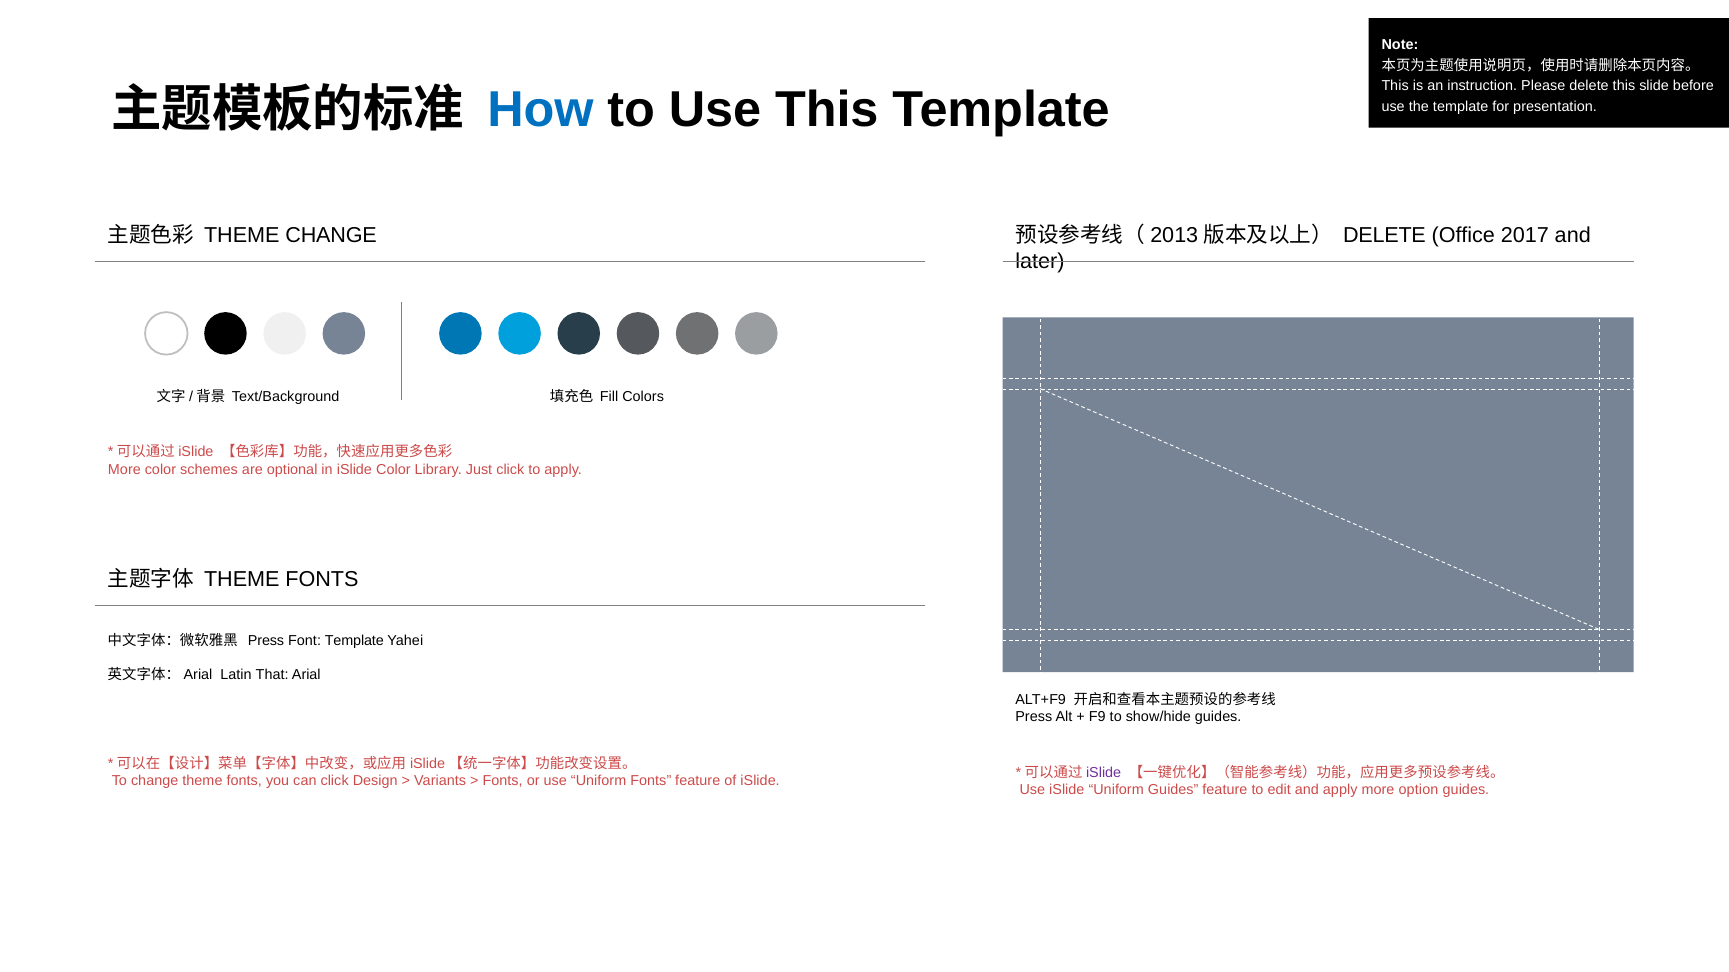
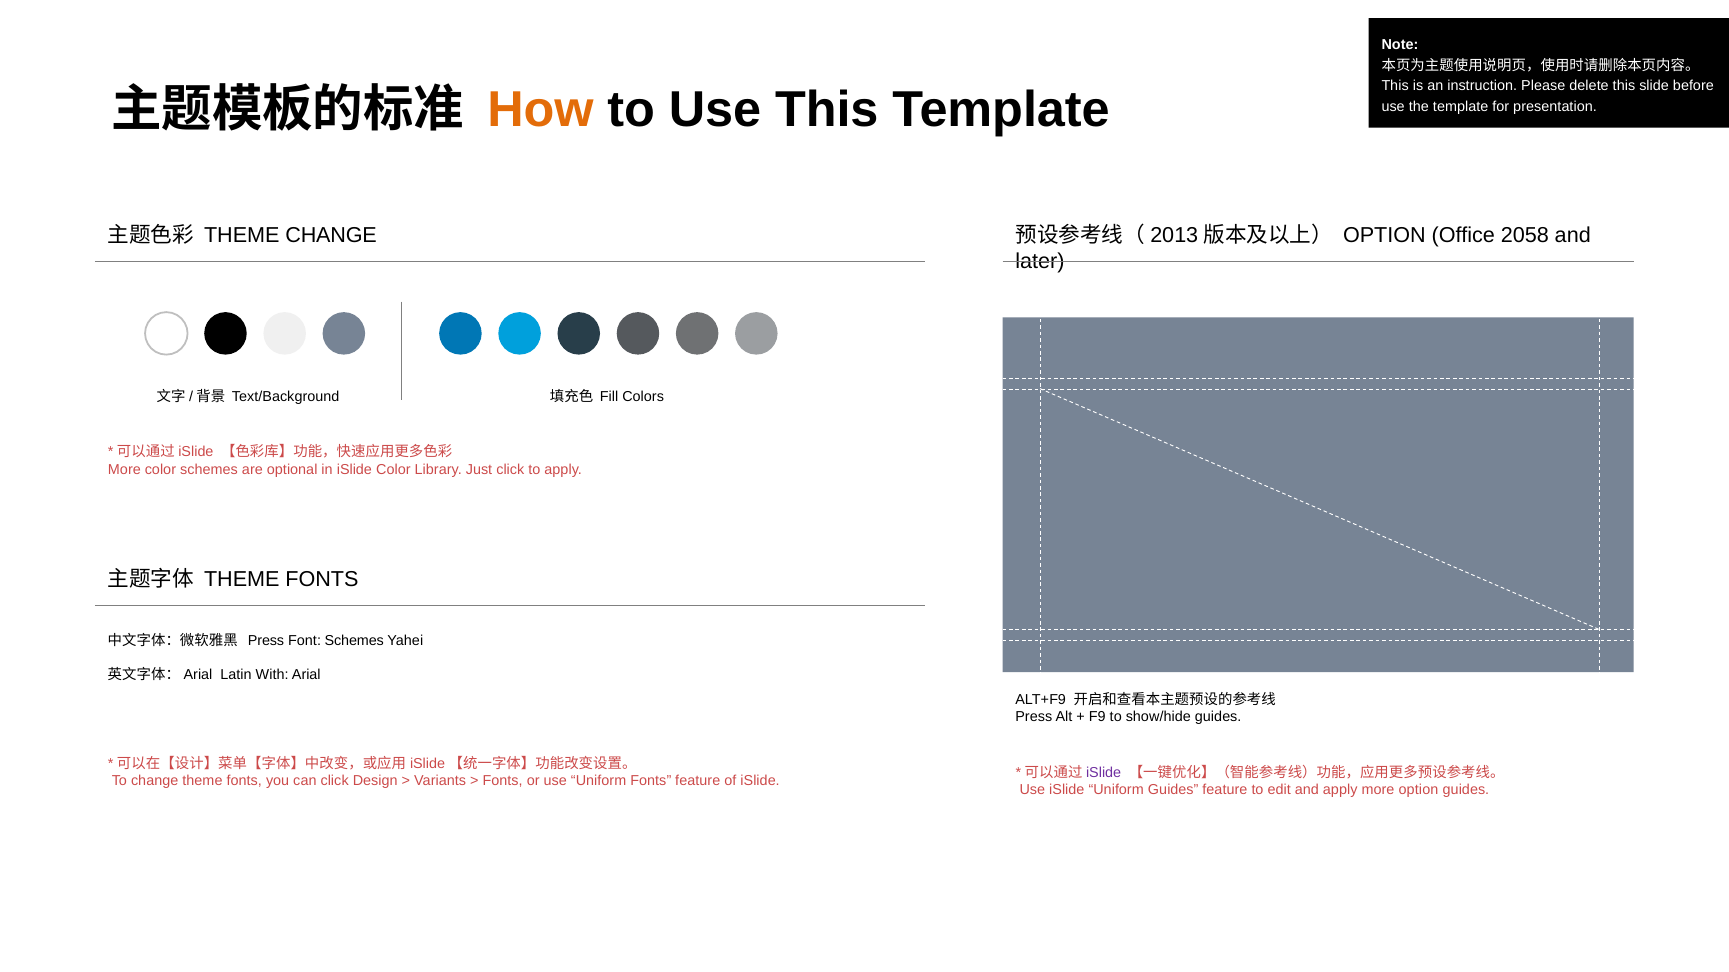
How colour: blue -> orange (540, 110)
DELETE: DELETE -> OPTION (1384, 235)
2017: 2017 -> 2058 (1525, 235)
Font Template: Template -> Schemes (354, 641)
That: That -> With (272, 675)
